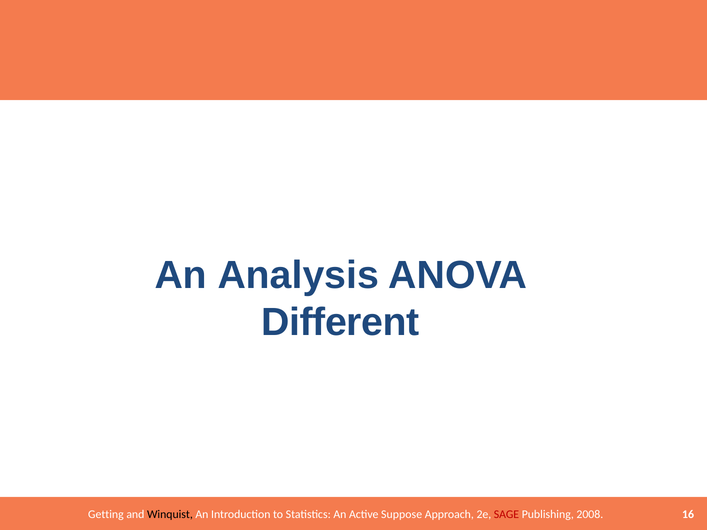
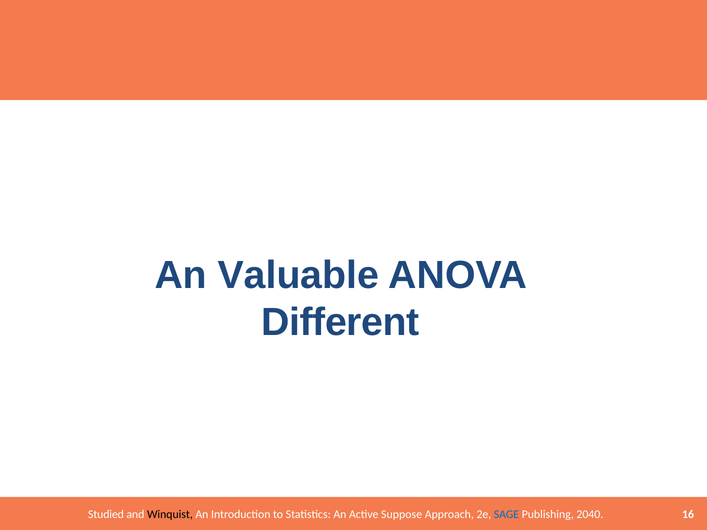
Analysis: Analysis -> Valuable (298, 275)
Getting: Getting -> Studied (106, 515)
SAGE colour: red -> blue (506, 515)
2008: 2008 -> 2040 (590, 515)
